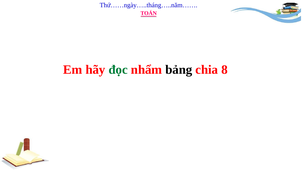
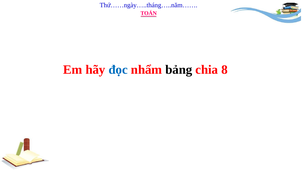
đọc colour: green -> blue (118, 70)
